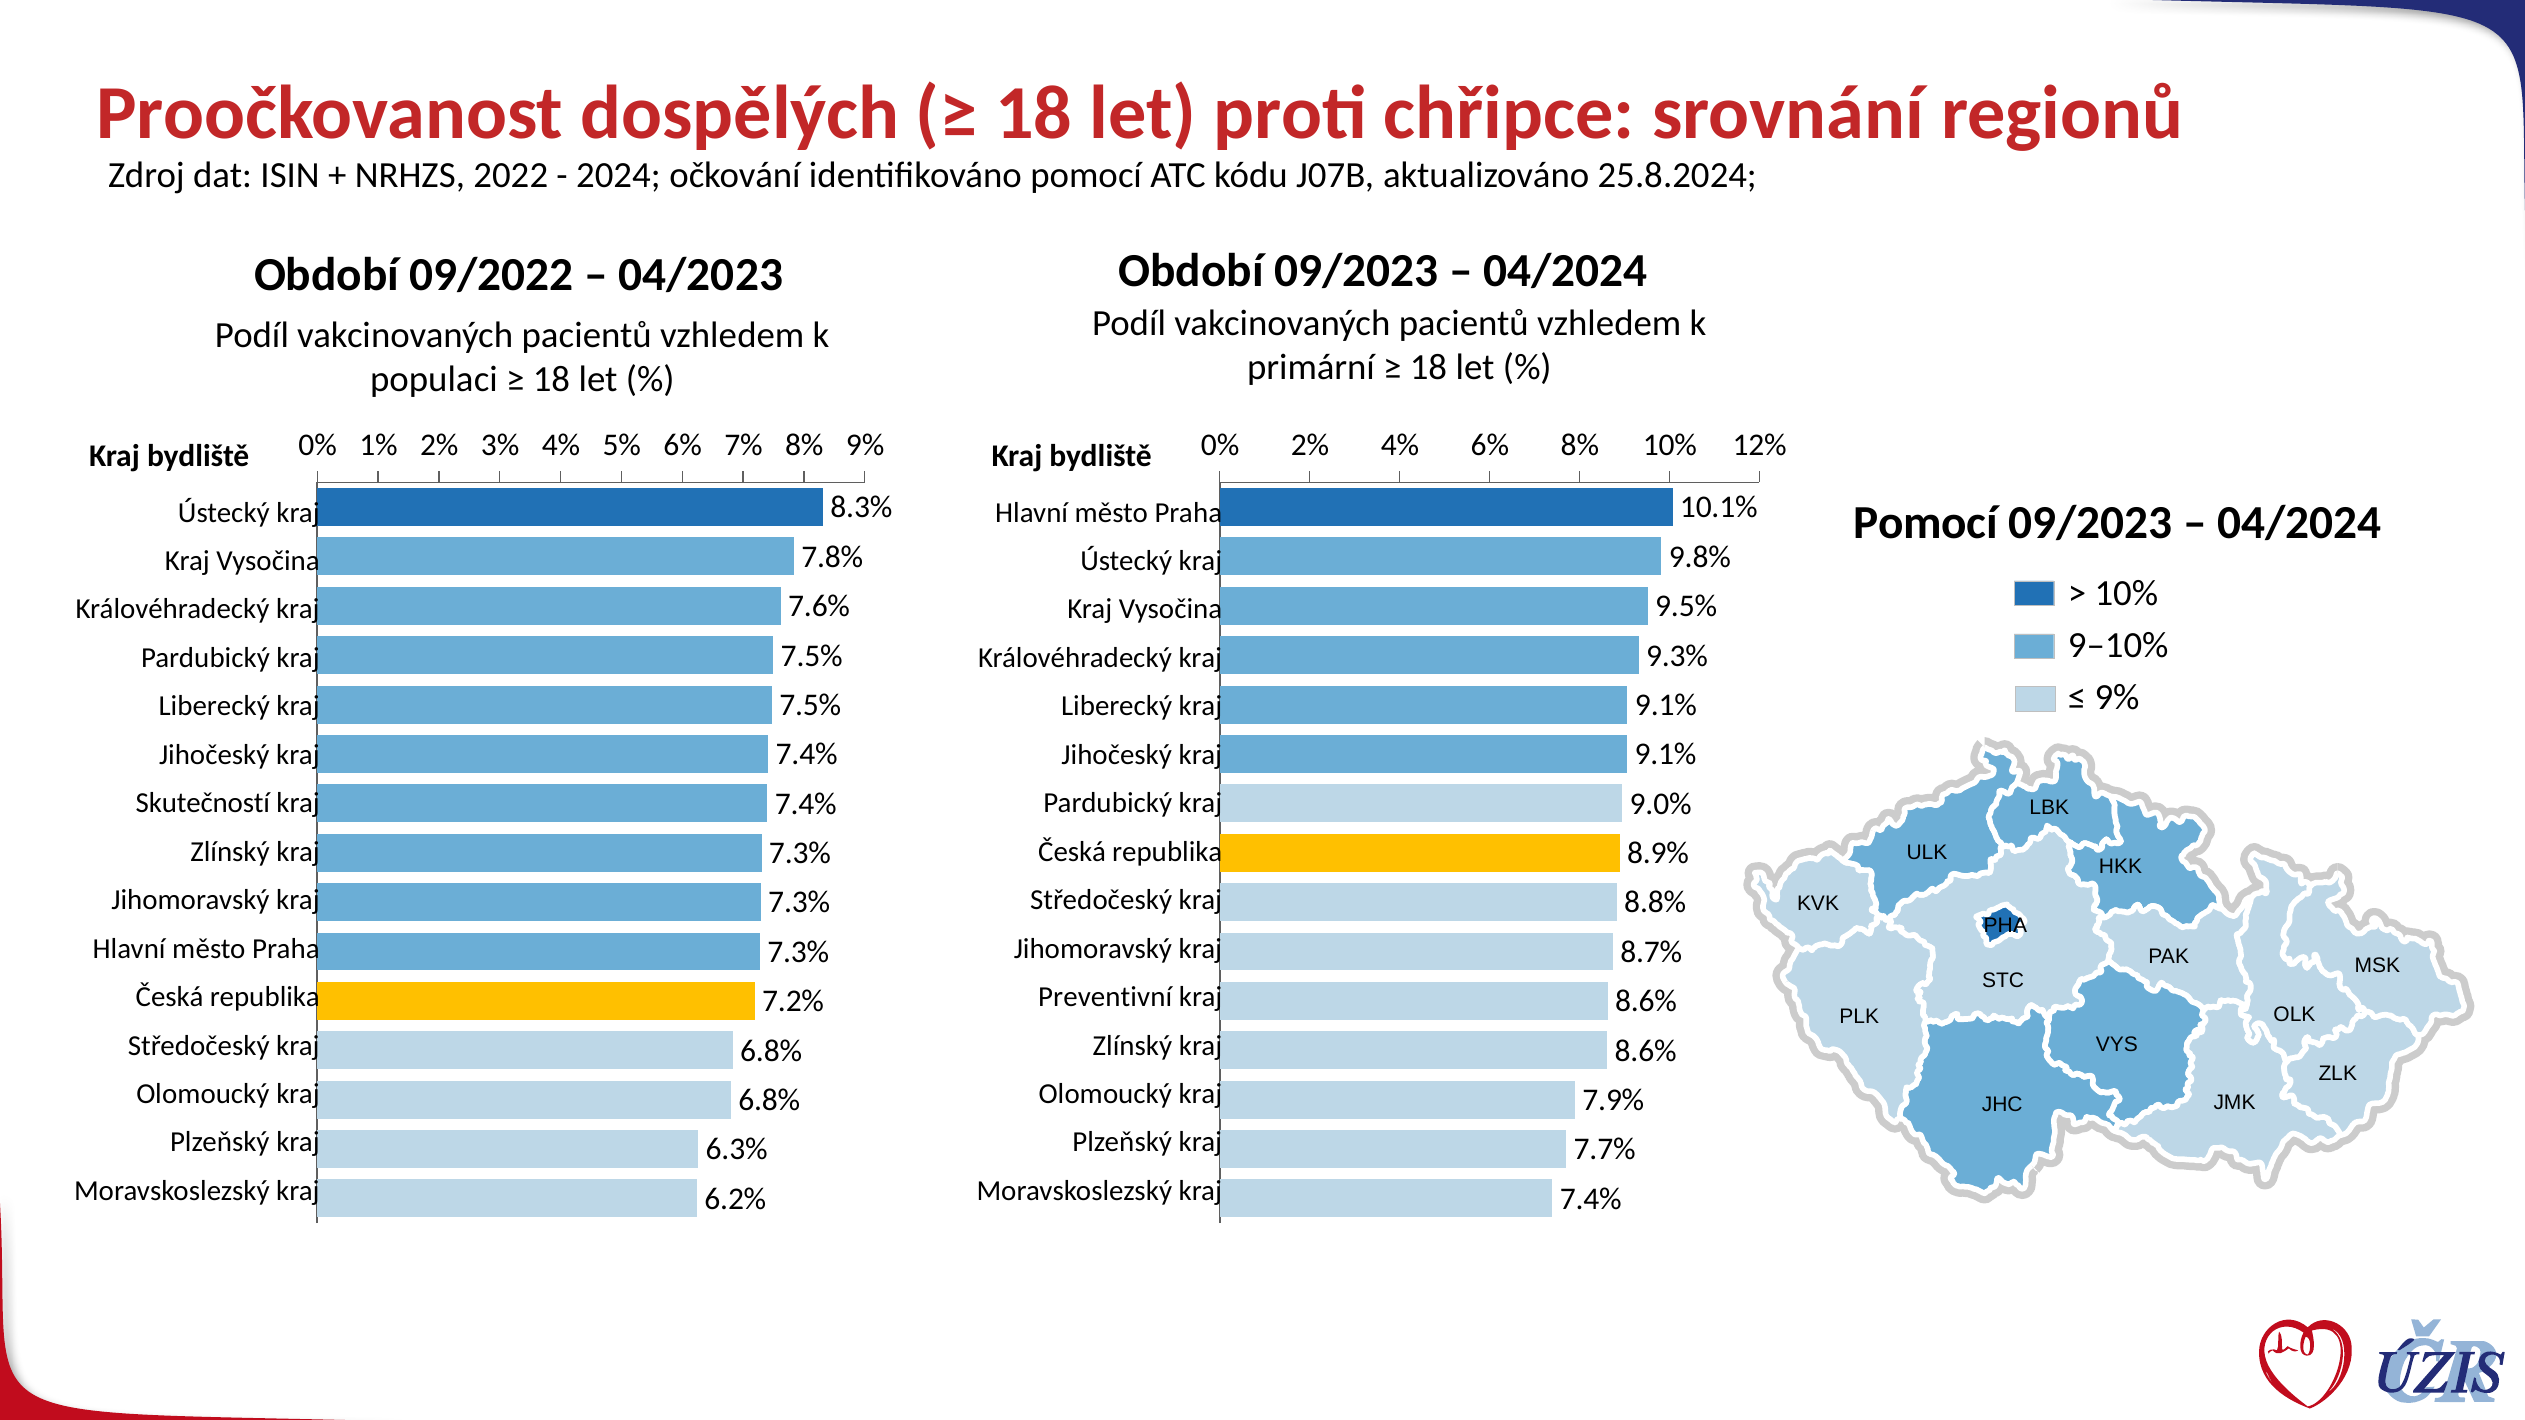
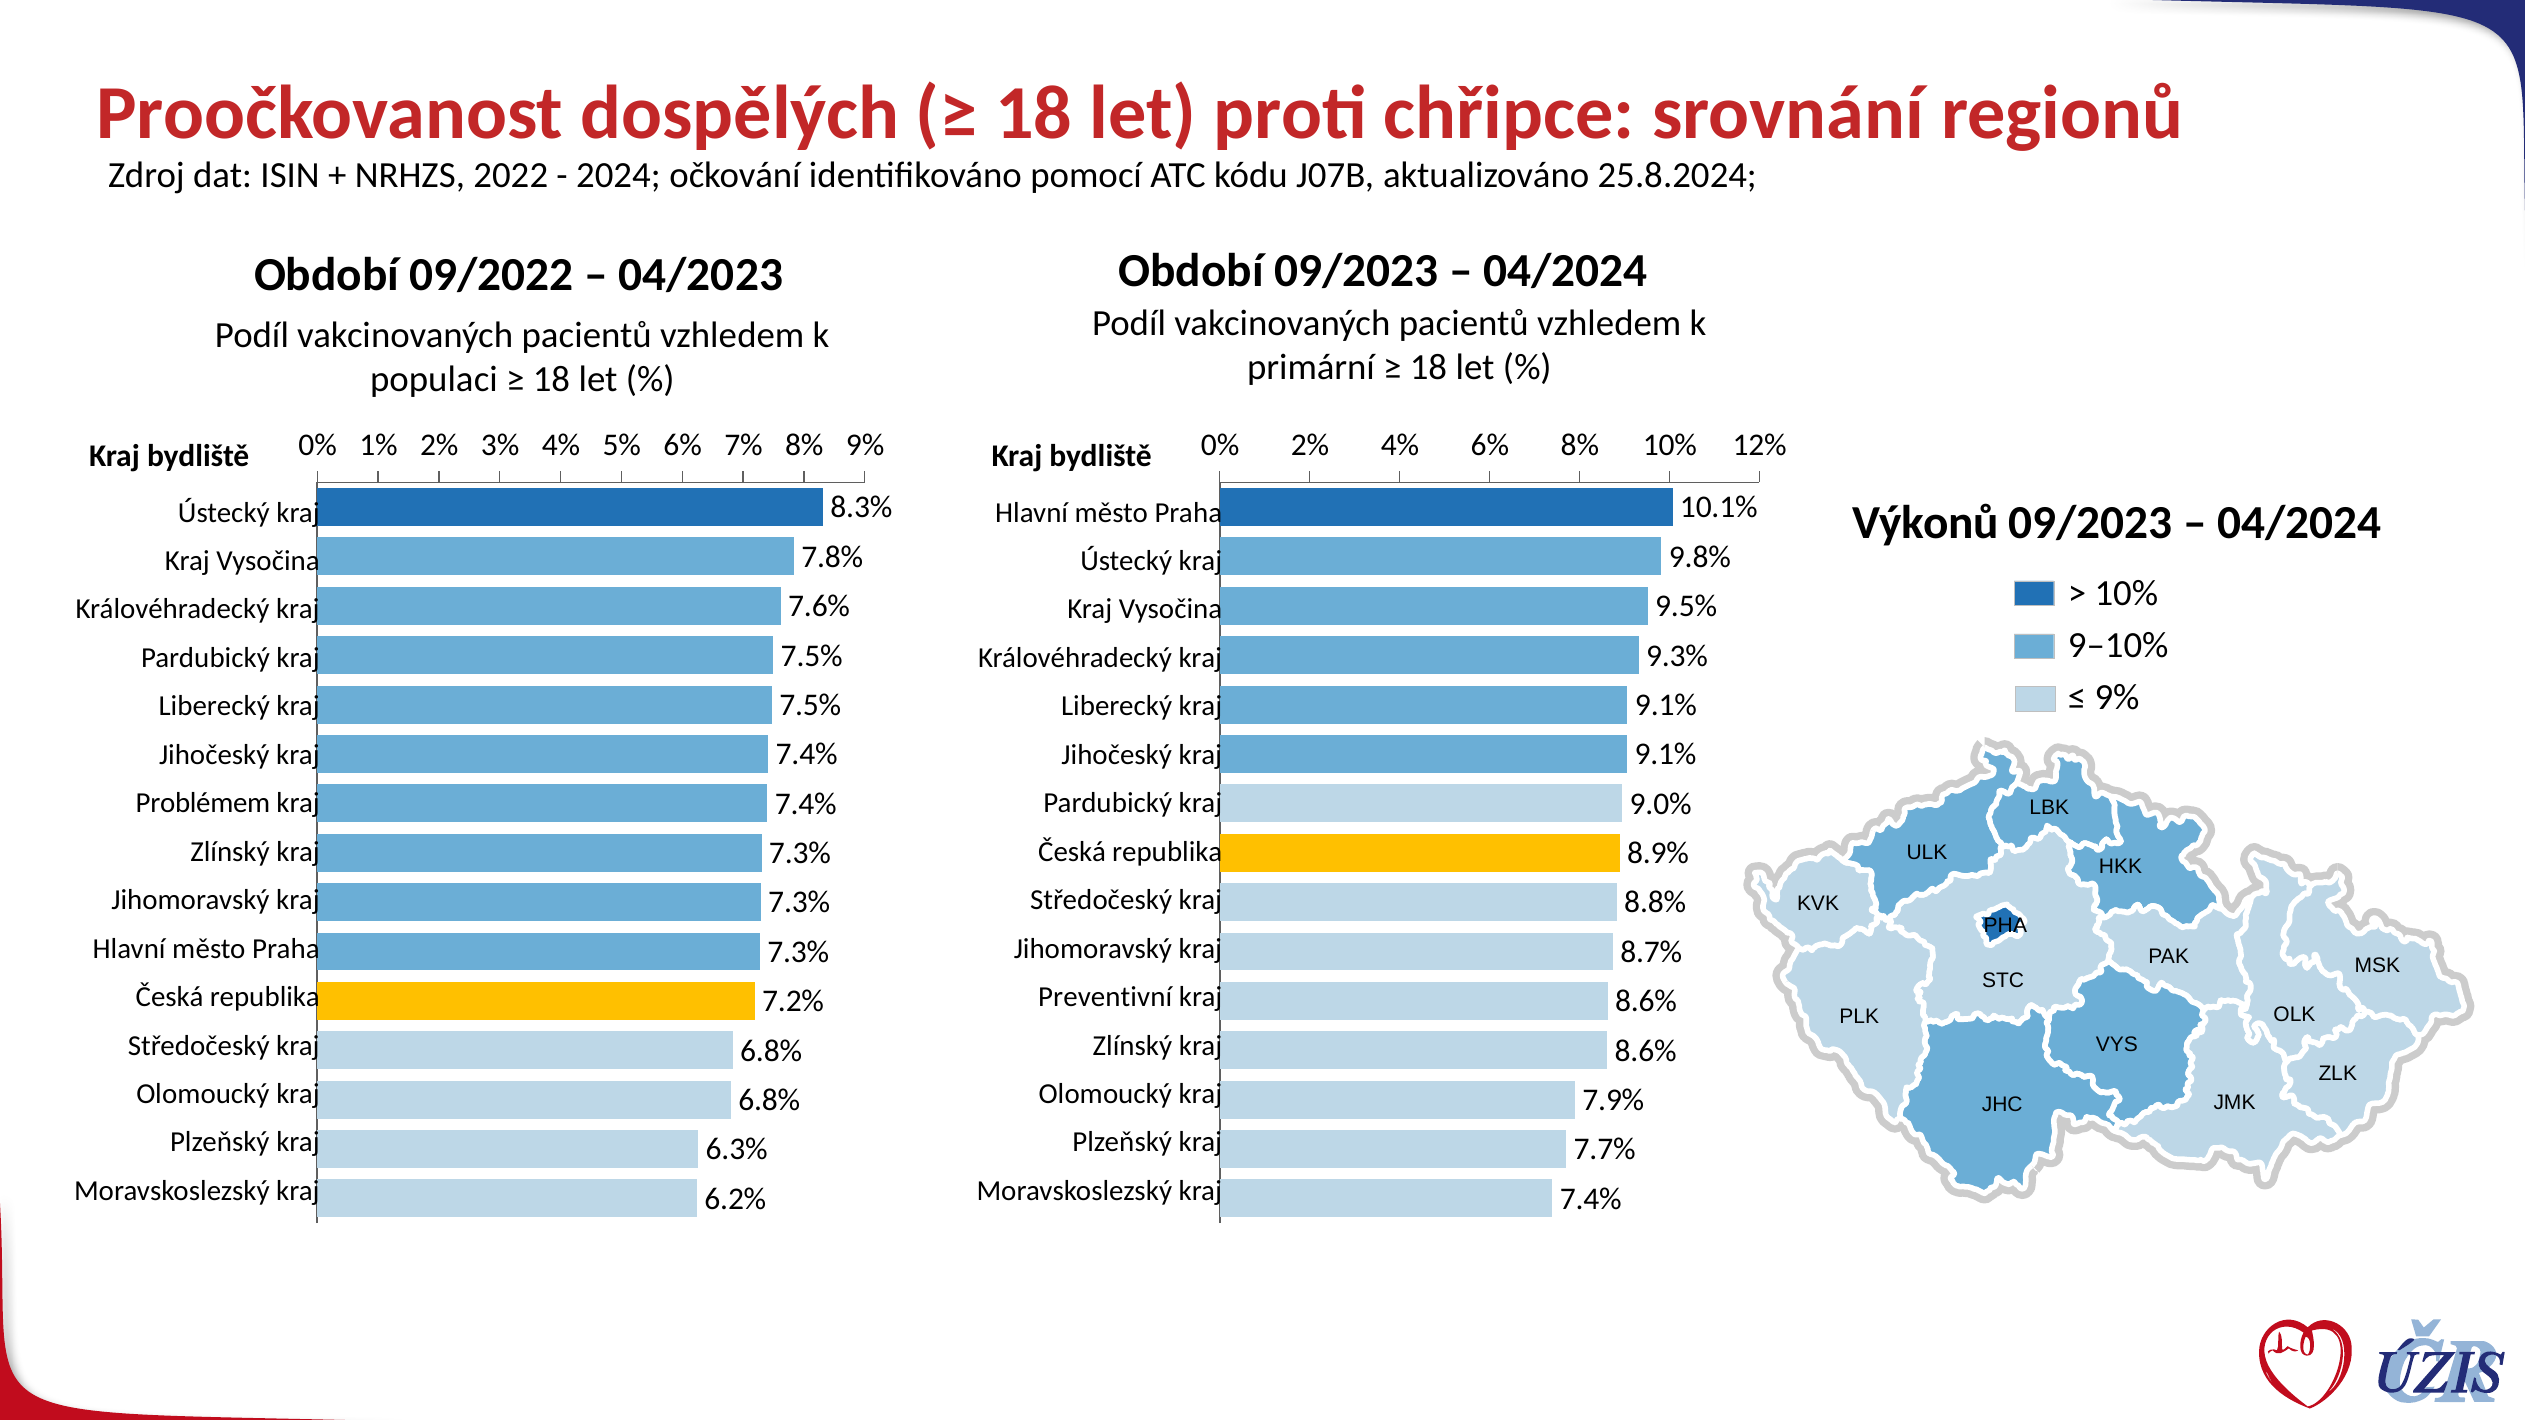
Pomocí: Pomocí -> Výkonů (1926, 523)
Skutečností: Skutečností -> Problémem (203, 803)
